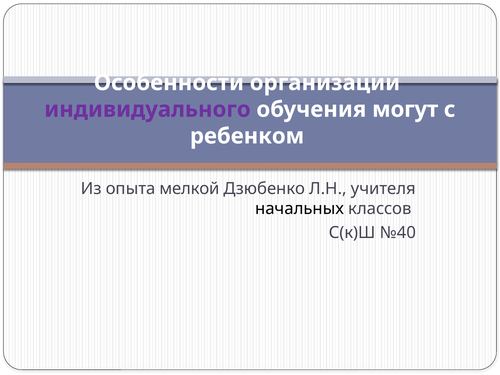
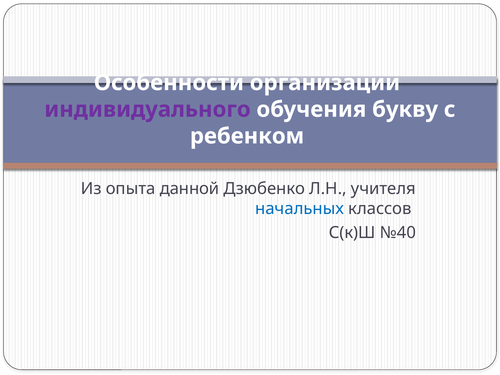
могут: могут -> букву (405, 109)
мелкой: мелкой -> данной (190, 189)
начальных colour: black -> blue (300, 209)
